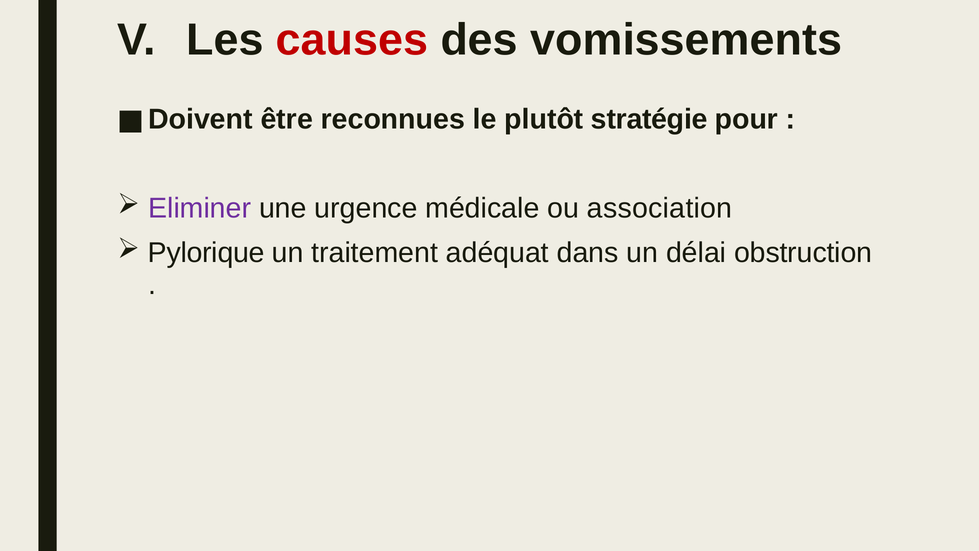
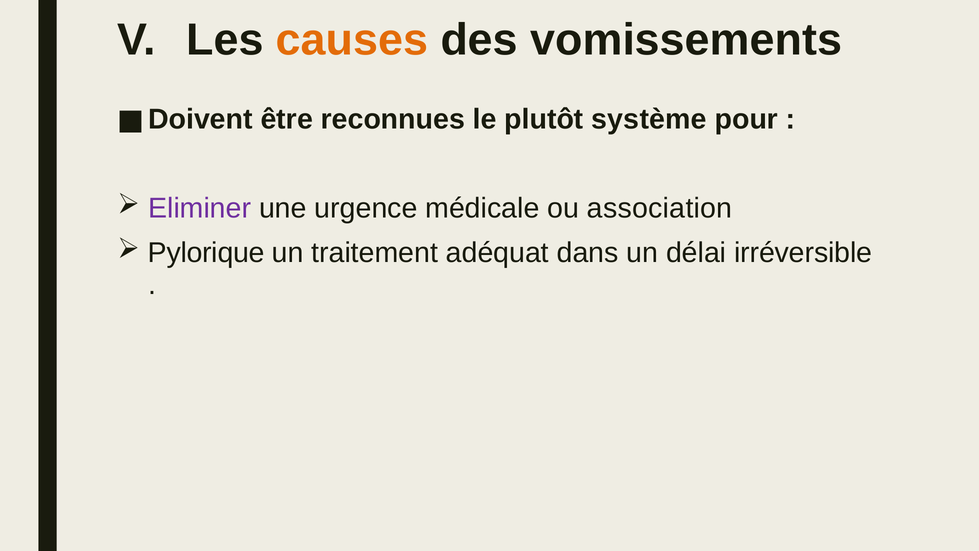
causes colour: red -> orange (352, 40)
stratégie: stratégie -> système (649, 119)
obstruction: obstruction -> irréversible (803, 252)
